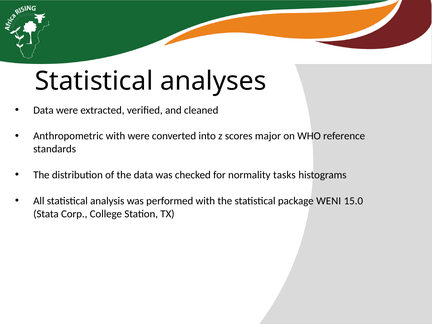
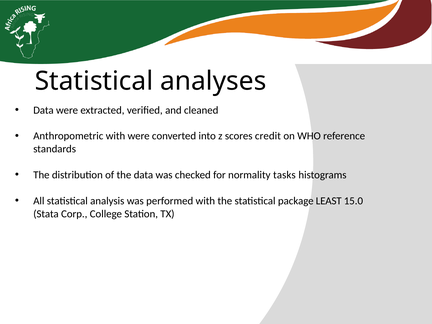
major: major -> credit (268, 136)
WENI: WENI -> LEAST (329, 201)
